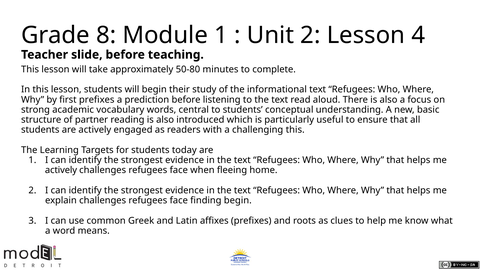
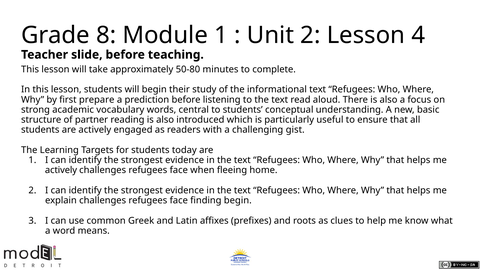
first prefixes: prefixes -> prepare (97, 100)
challenging this: this -> gist (295, 130)
